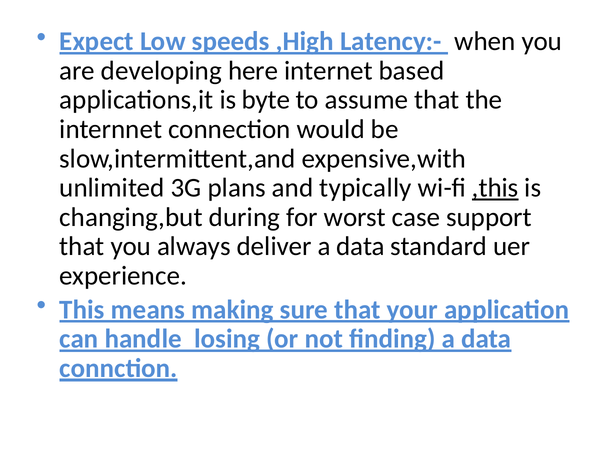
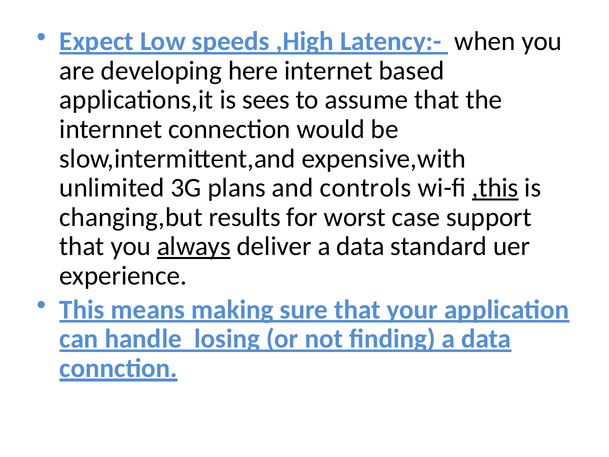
byte: byte -> sees (266, 100)
typically: typically -> controls (366, 188)
during: during -> results (245, 217)
always underline: none -> present (194, 246)
